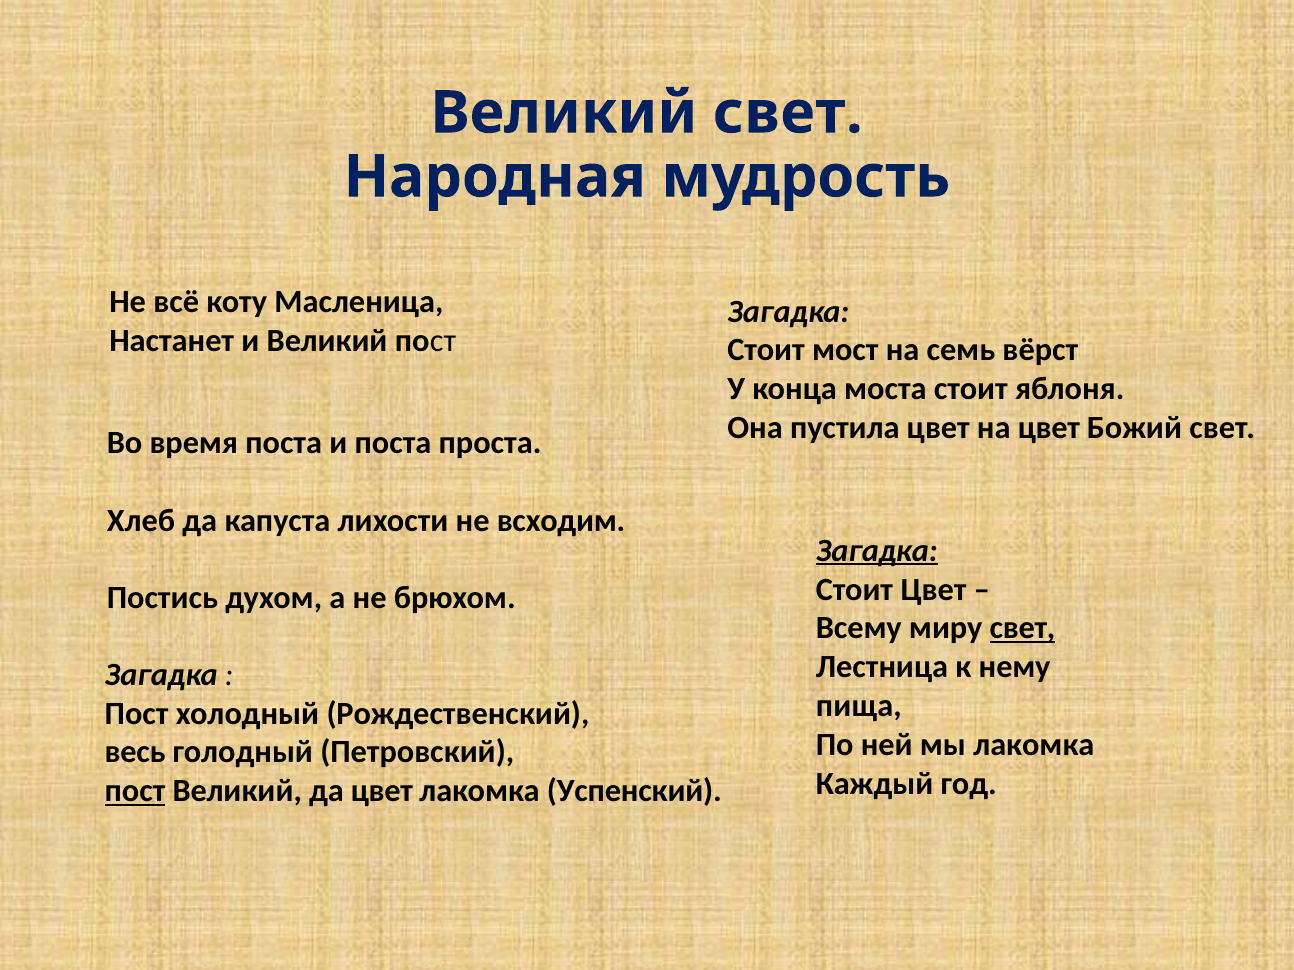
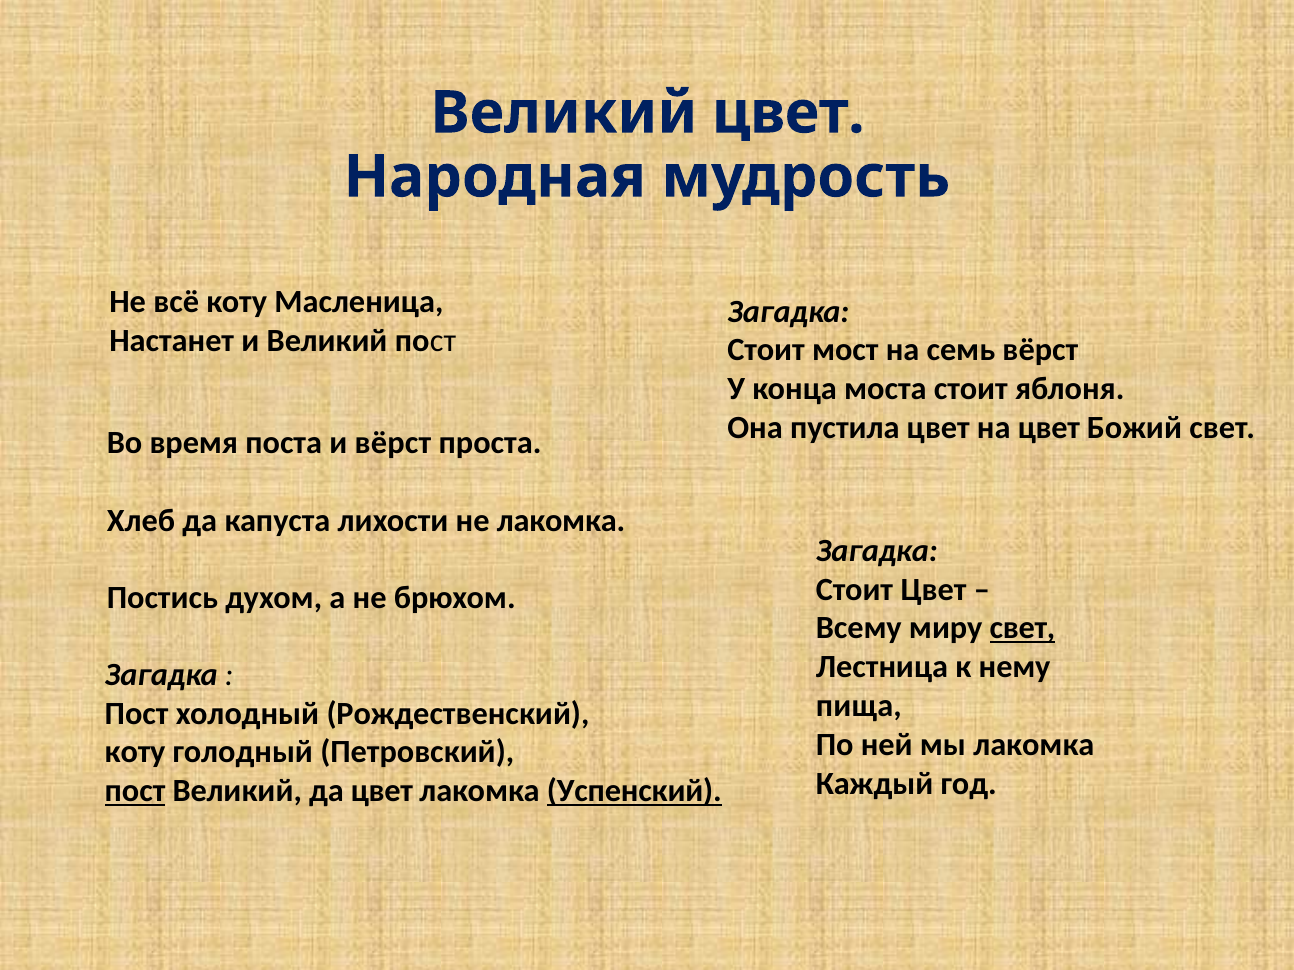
Великий свет: свет -> цвет (788, 113)
и поста: поста -> вёрст (393, 443)
не всходим: всходим -> лакомка (561, 521)
Загадка underline: present -> none (877, 551)
весь: весь -> коту (135, 753)
Успенский underline: none -> present (634, 791)
